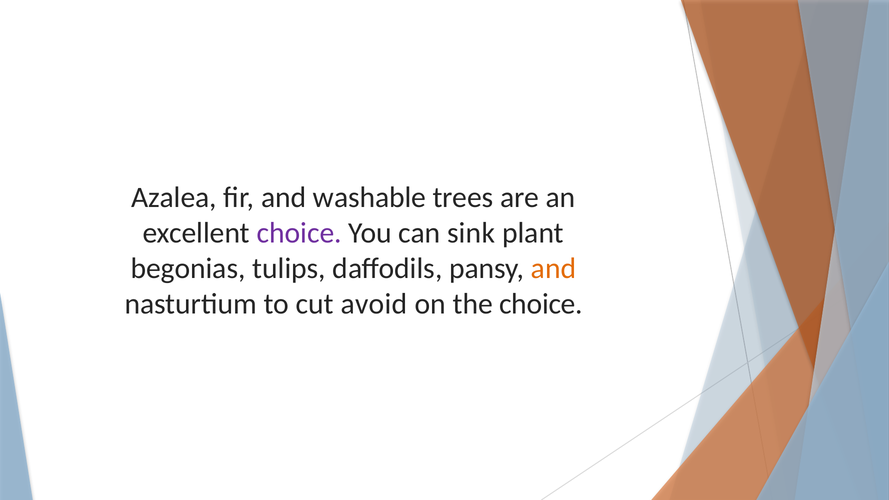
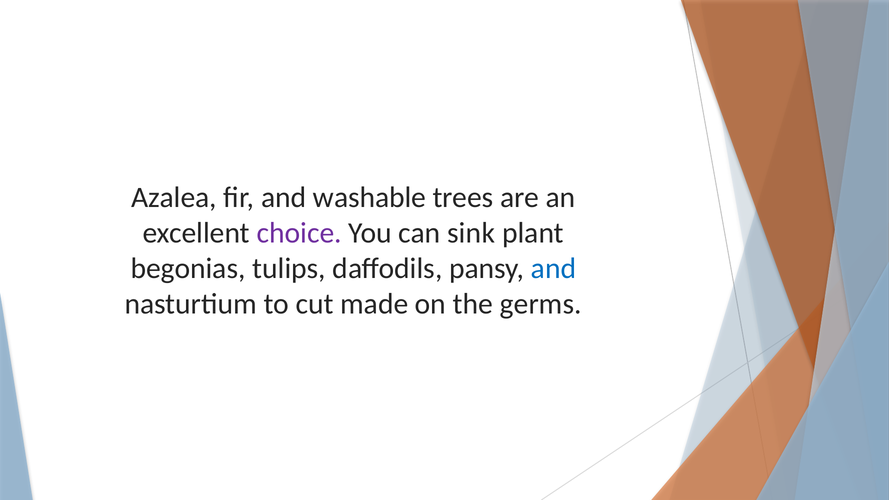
and colour: orange -> blue (553, 268)
avoid: avoid -> made (374, 304)
the choice: choice -> germs (541, 304)
